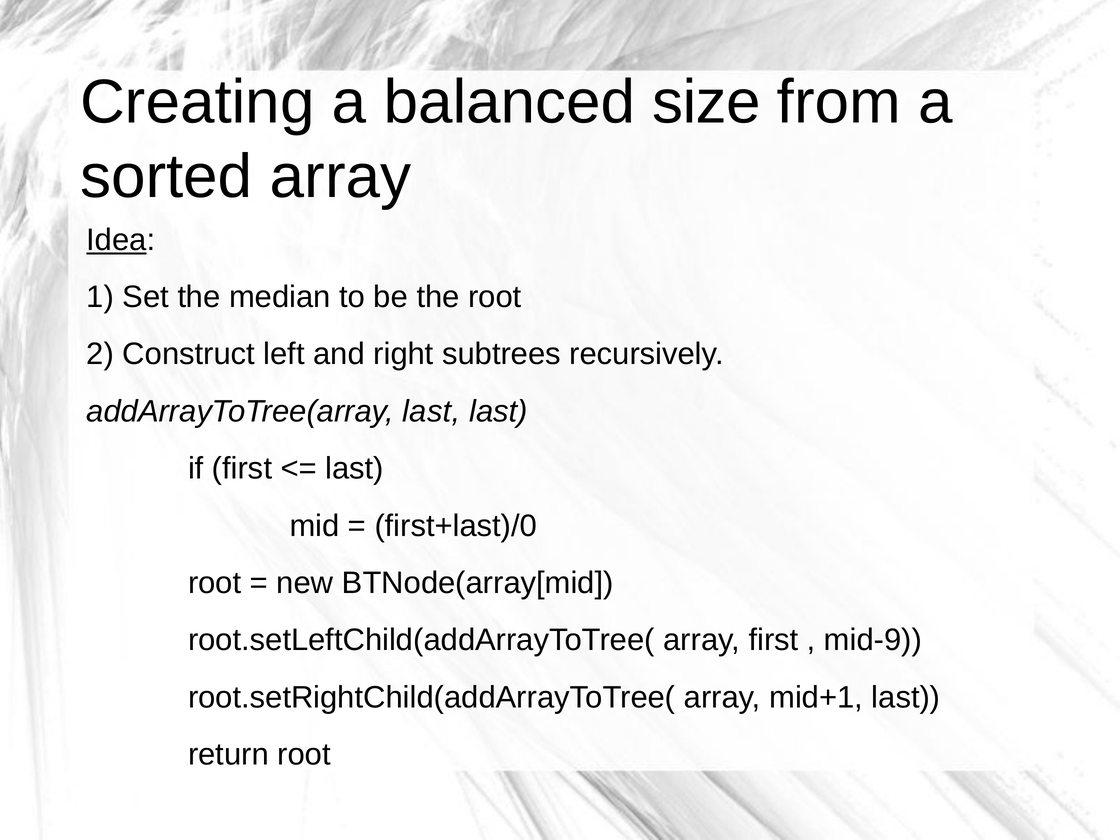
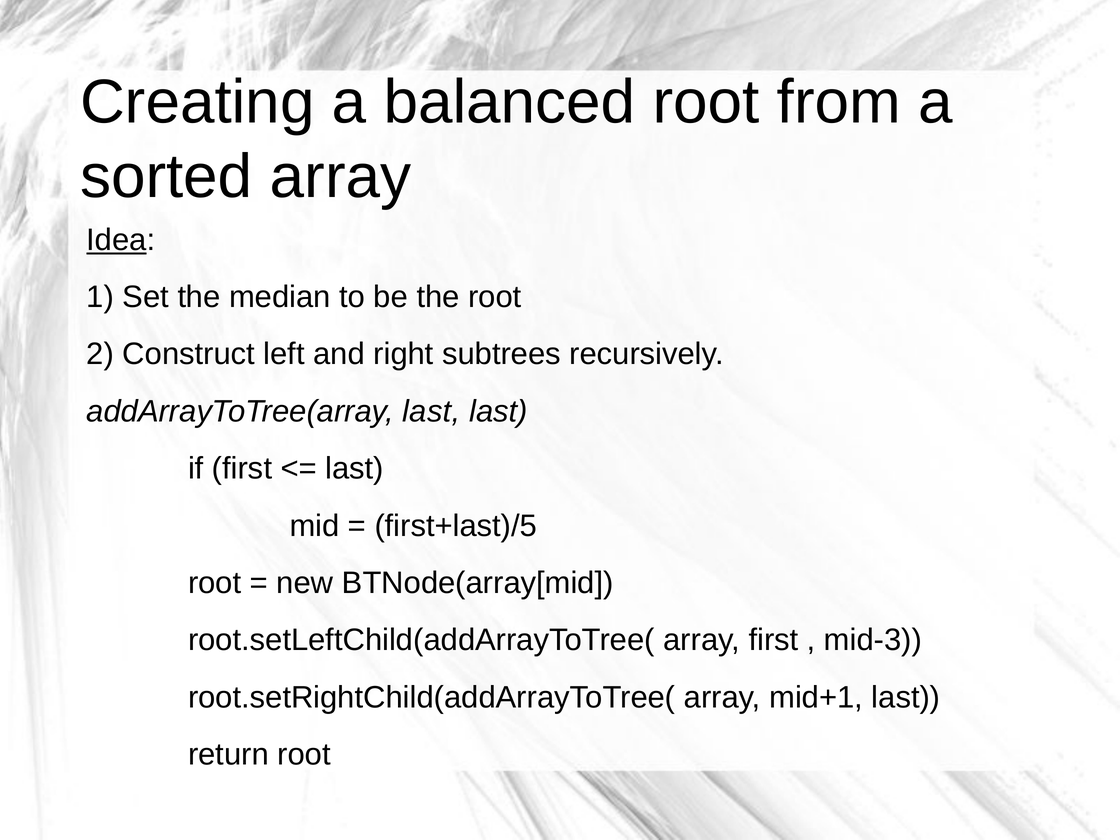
balanced size: size -> root (706, 102)
first+last)/0: first+last)/0 -> first+last)/5 (456, 526)
mid-9: mid-9 -> mid-3 (873, 640)
